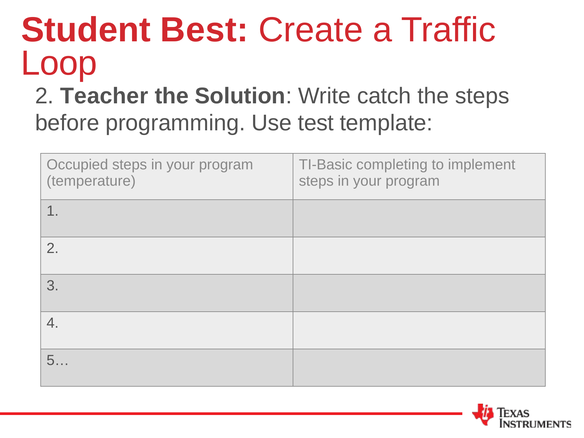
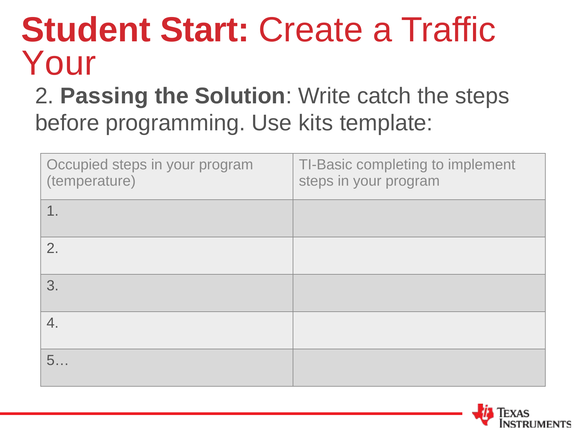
Best: Best -> Start (205, 30)
Loop: Loop -> Your (59, 63)
Teacher: Teacher -> Passing (104, 96)
test: test -> kits (316, 123)
